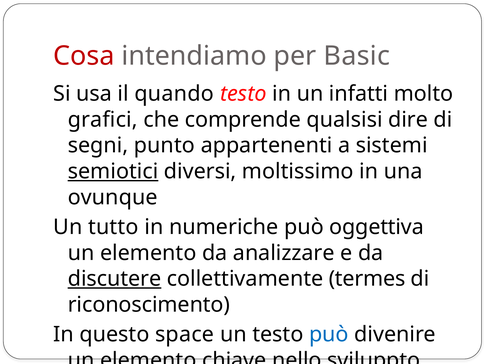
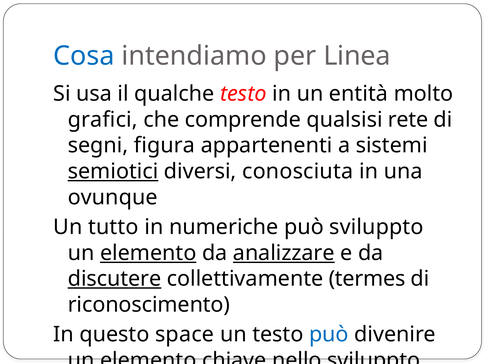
Cosa colour: red -> blue (84, 56)
Basic: Basic -> Linea (357, 56)
quando: quando -> qualche (174, 94)
infatti: infatti -> entità (359, 94)
dire: dire -> rete (408, 120)
punto: punto -> figura (164, 145)
moltissimo: moltissimo -> conosciuta (298, 171)
può oggettiva: oggettiva -> sviluppto (376, 227)
elemento underline: none -> present (148, 253)
analizzare underline: none -> present (284, 253)
